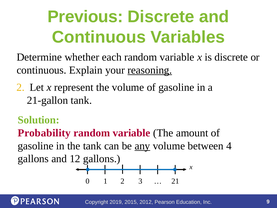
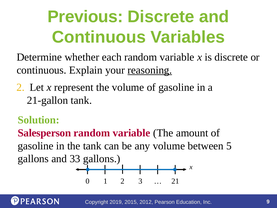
Probability: Probability -> Salesperson (44, 133)
any underline: present -> none (142, 146)
4: 4 -> 5 (229, 146)
12: 12 -> 33 (75, 159)
